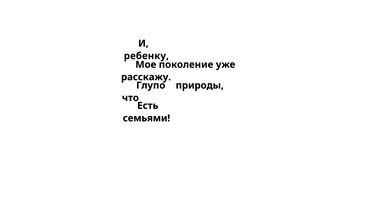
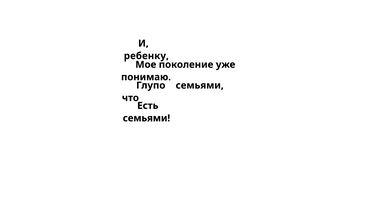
расскажу: расскажу -> понимаю (146, 77)
Глупо природы: природы -> семьями (200, 85)
